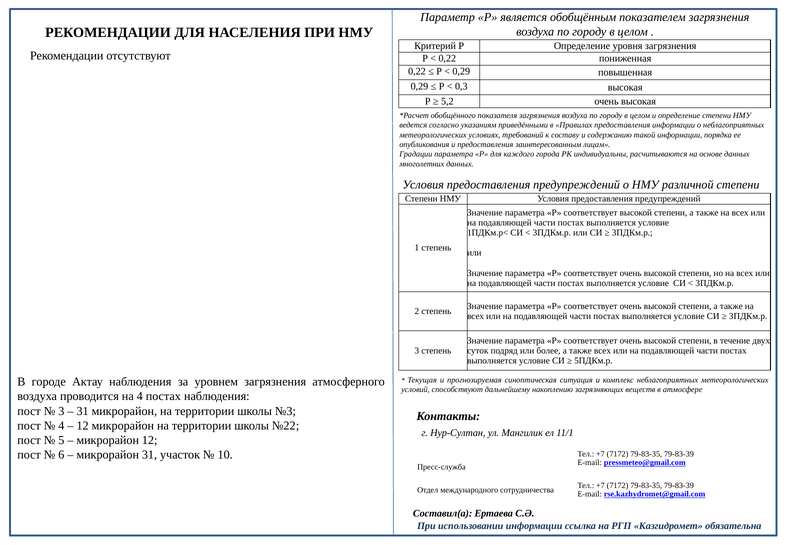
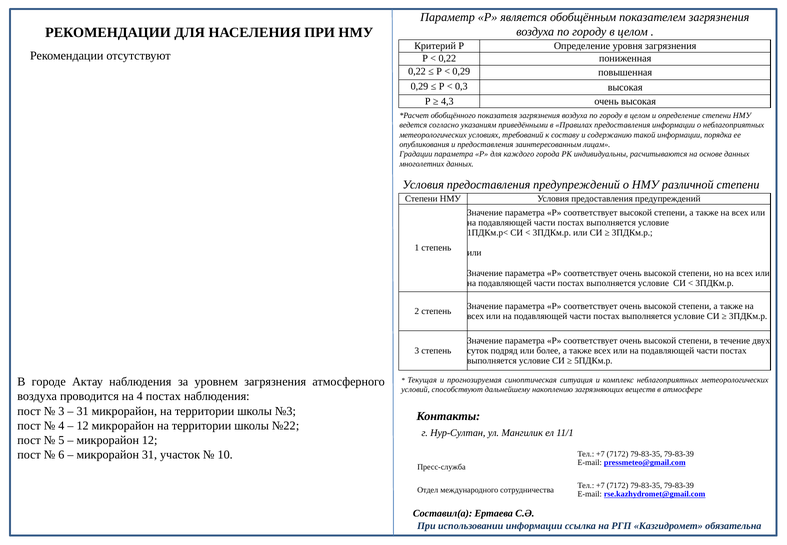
5,2: 5,2 -> 4,3 (447, 101)
